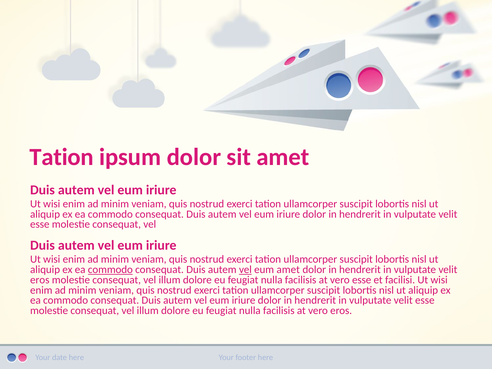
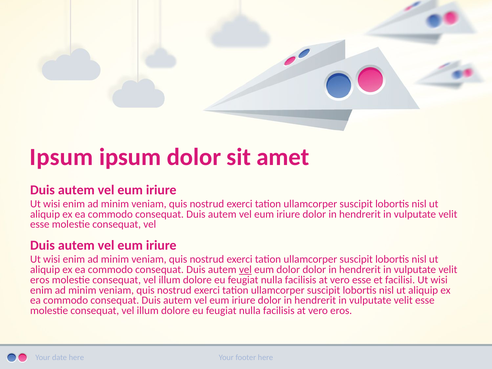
Tation: Tation -> Ipsum (61, 157)
commodo underline: present -> none (110, 270)
eum amet: amet -> dolor (288, 270)
